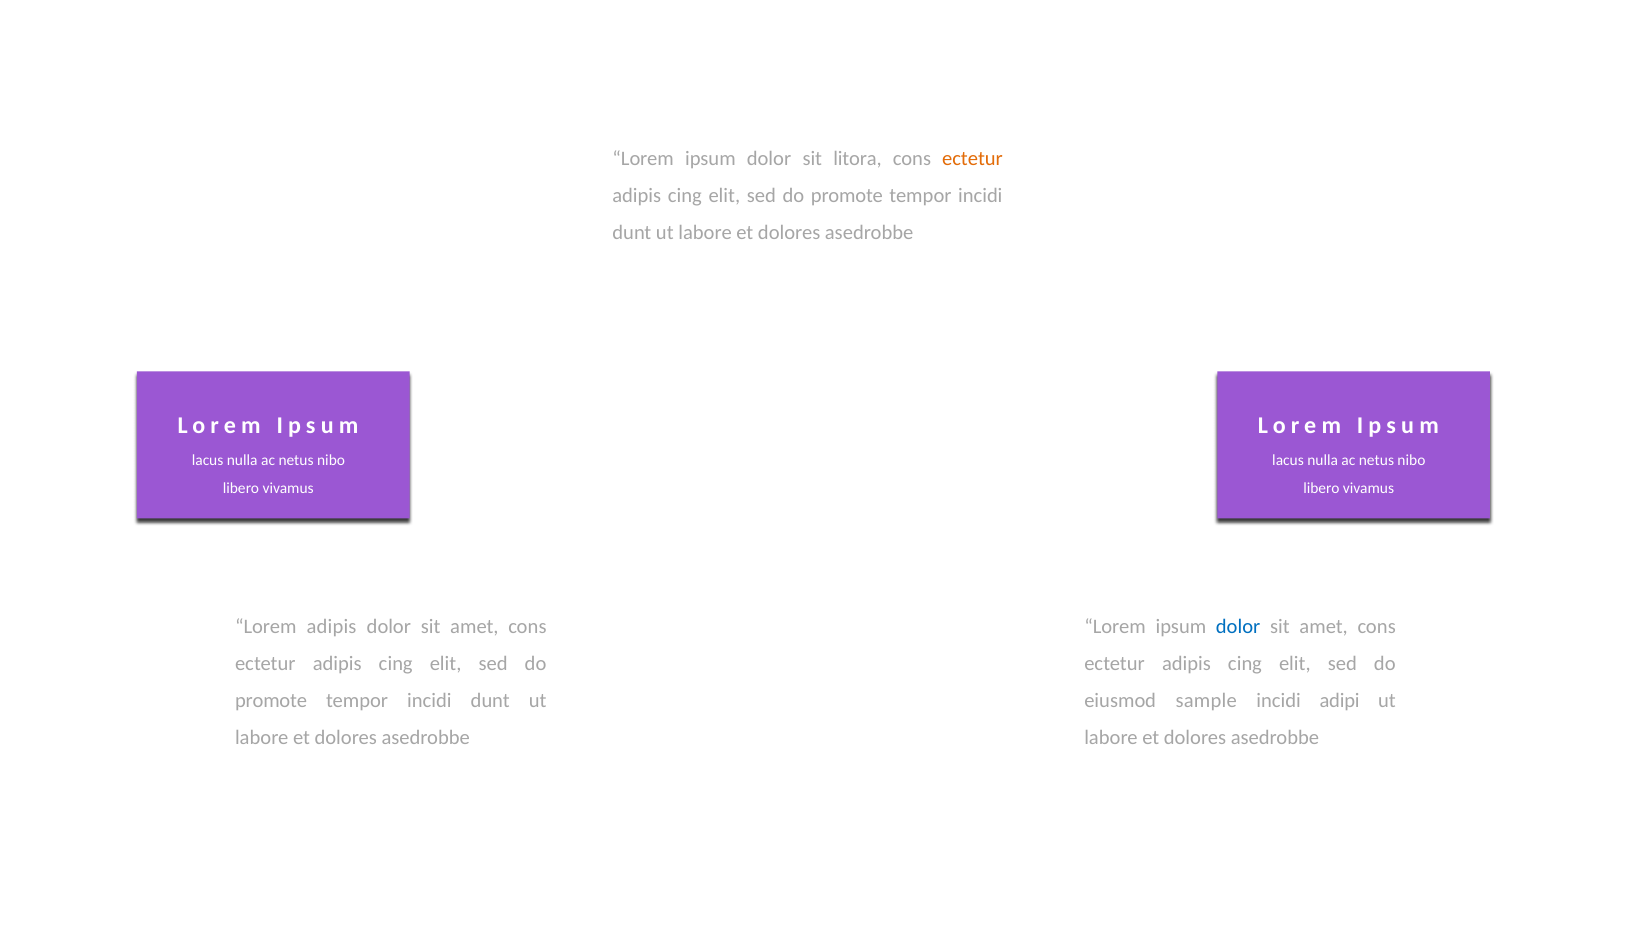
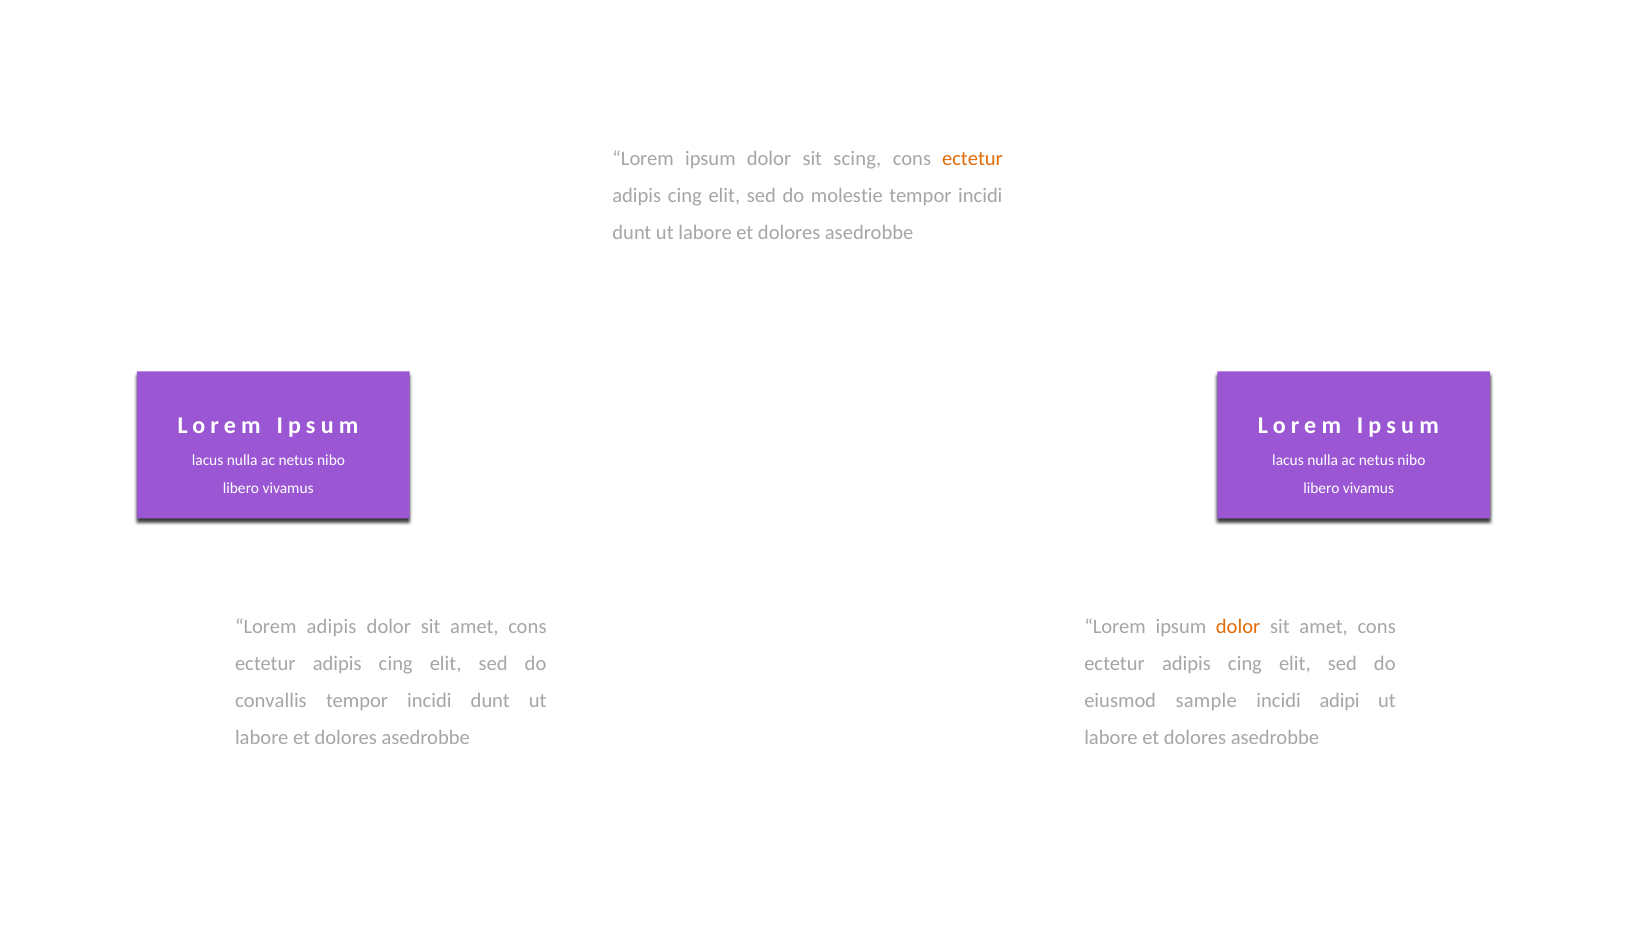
litora: litora -> scing (857, 159)
promote: promote -> molestie (847, 196)
dolor colour: blue -> orange (1238, 627)
promote: promote -> convallis (271, 701)
